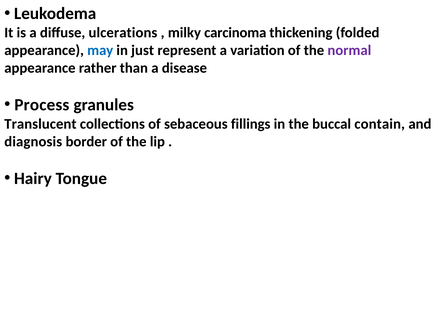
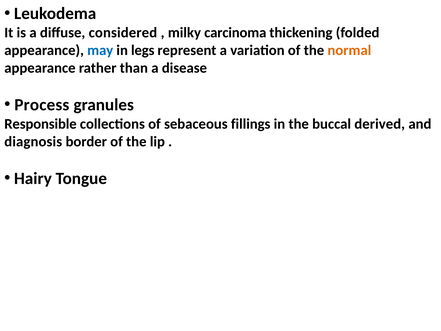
ulcerations: ulcerations -> considered (123, 33)
just: just -> legs (143, 50)
normal colour: purple -> orange (349, 50)
Translucent: Translucent -> Responsible (41, 124)
contain: contain -> derived (380, 124)
